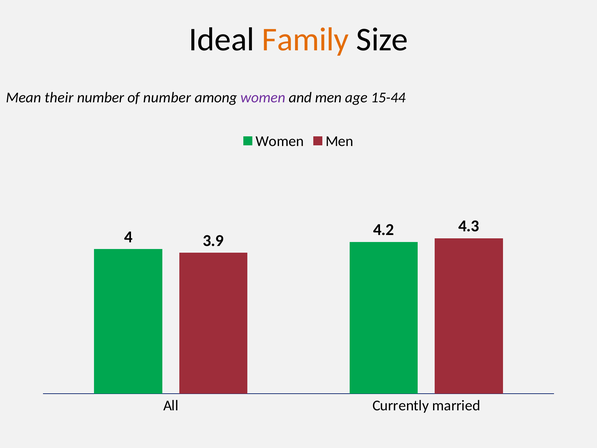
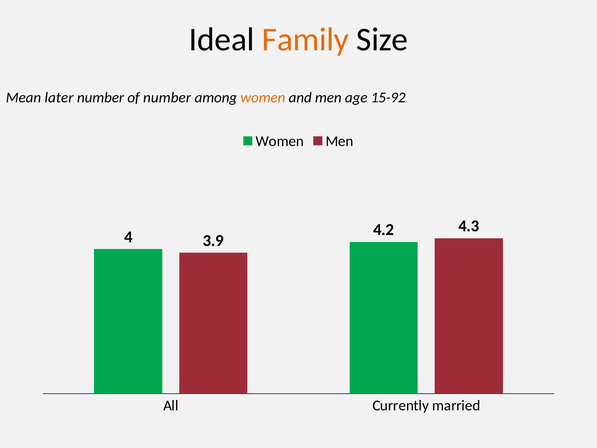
their: their -> later (59, 97)
women colour: purple -> orange (263, 97)
15-44: 15-44 -> 15-92 (388, 97)
